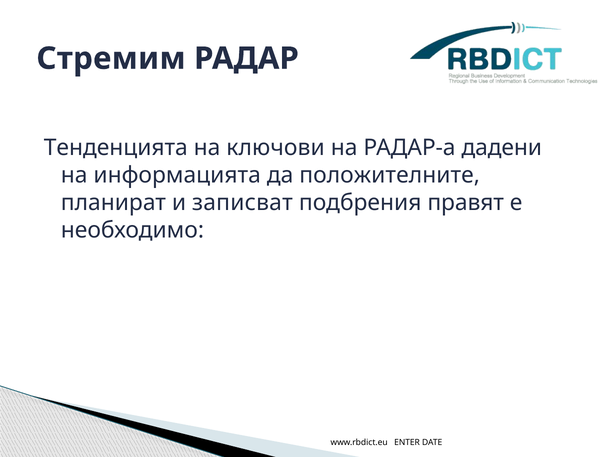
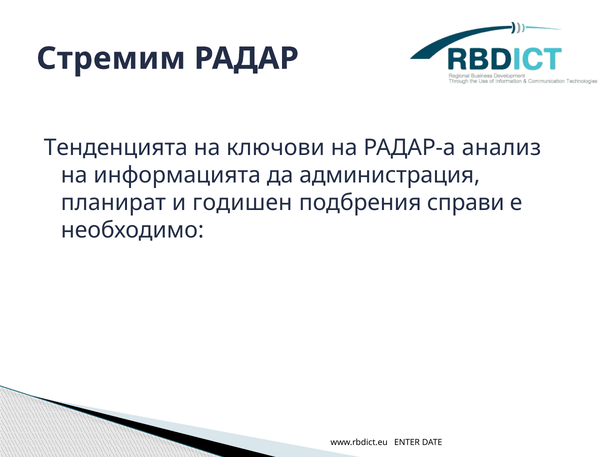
дадени: дадени -> анализ (502, 148)
положителните: положителните -> администрация (390, 175)
записват: записват -> годишен (242, 203)
правят: правят -> справи (466, 203)
